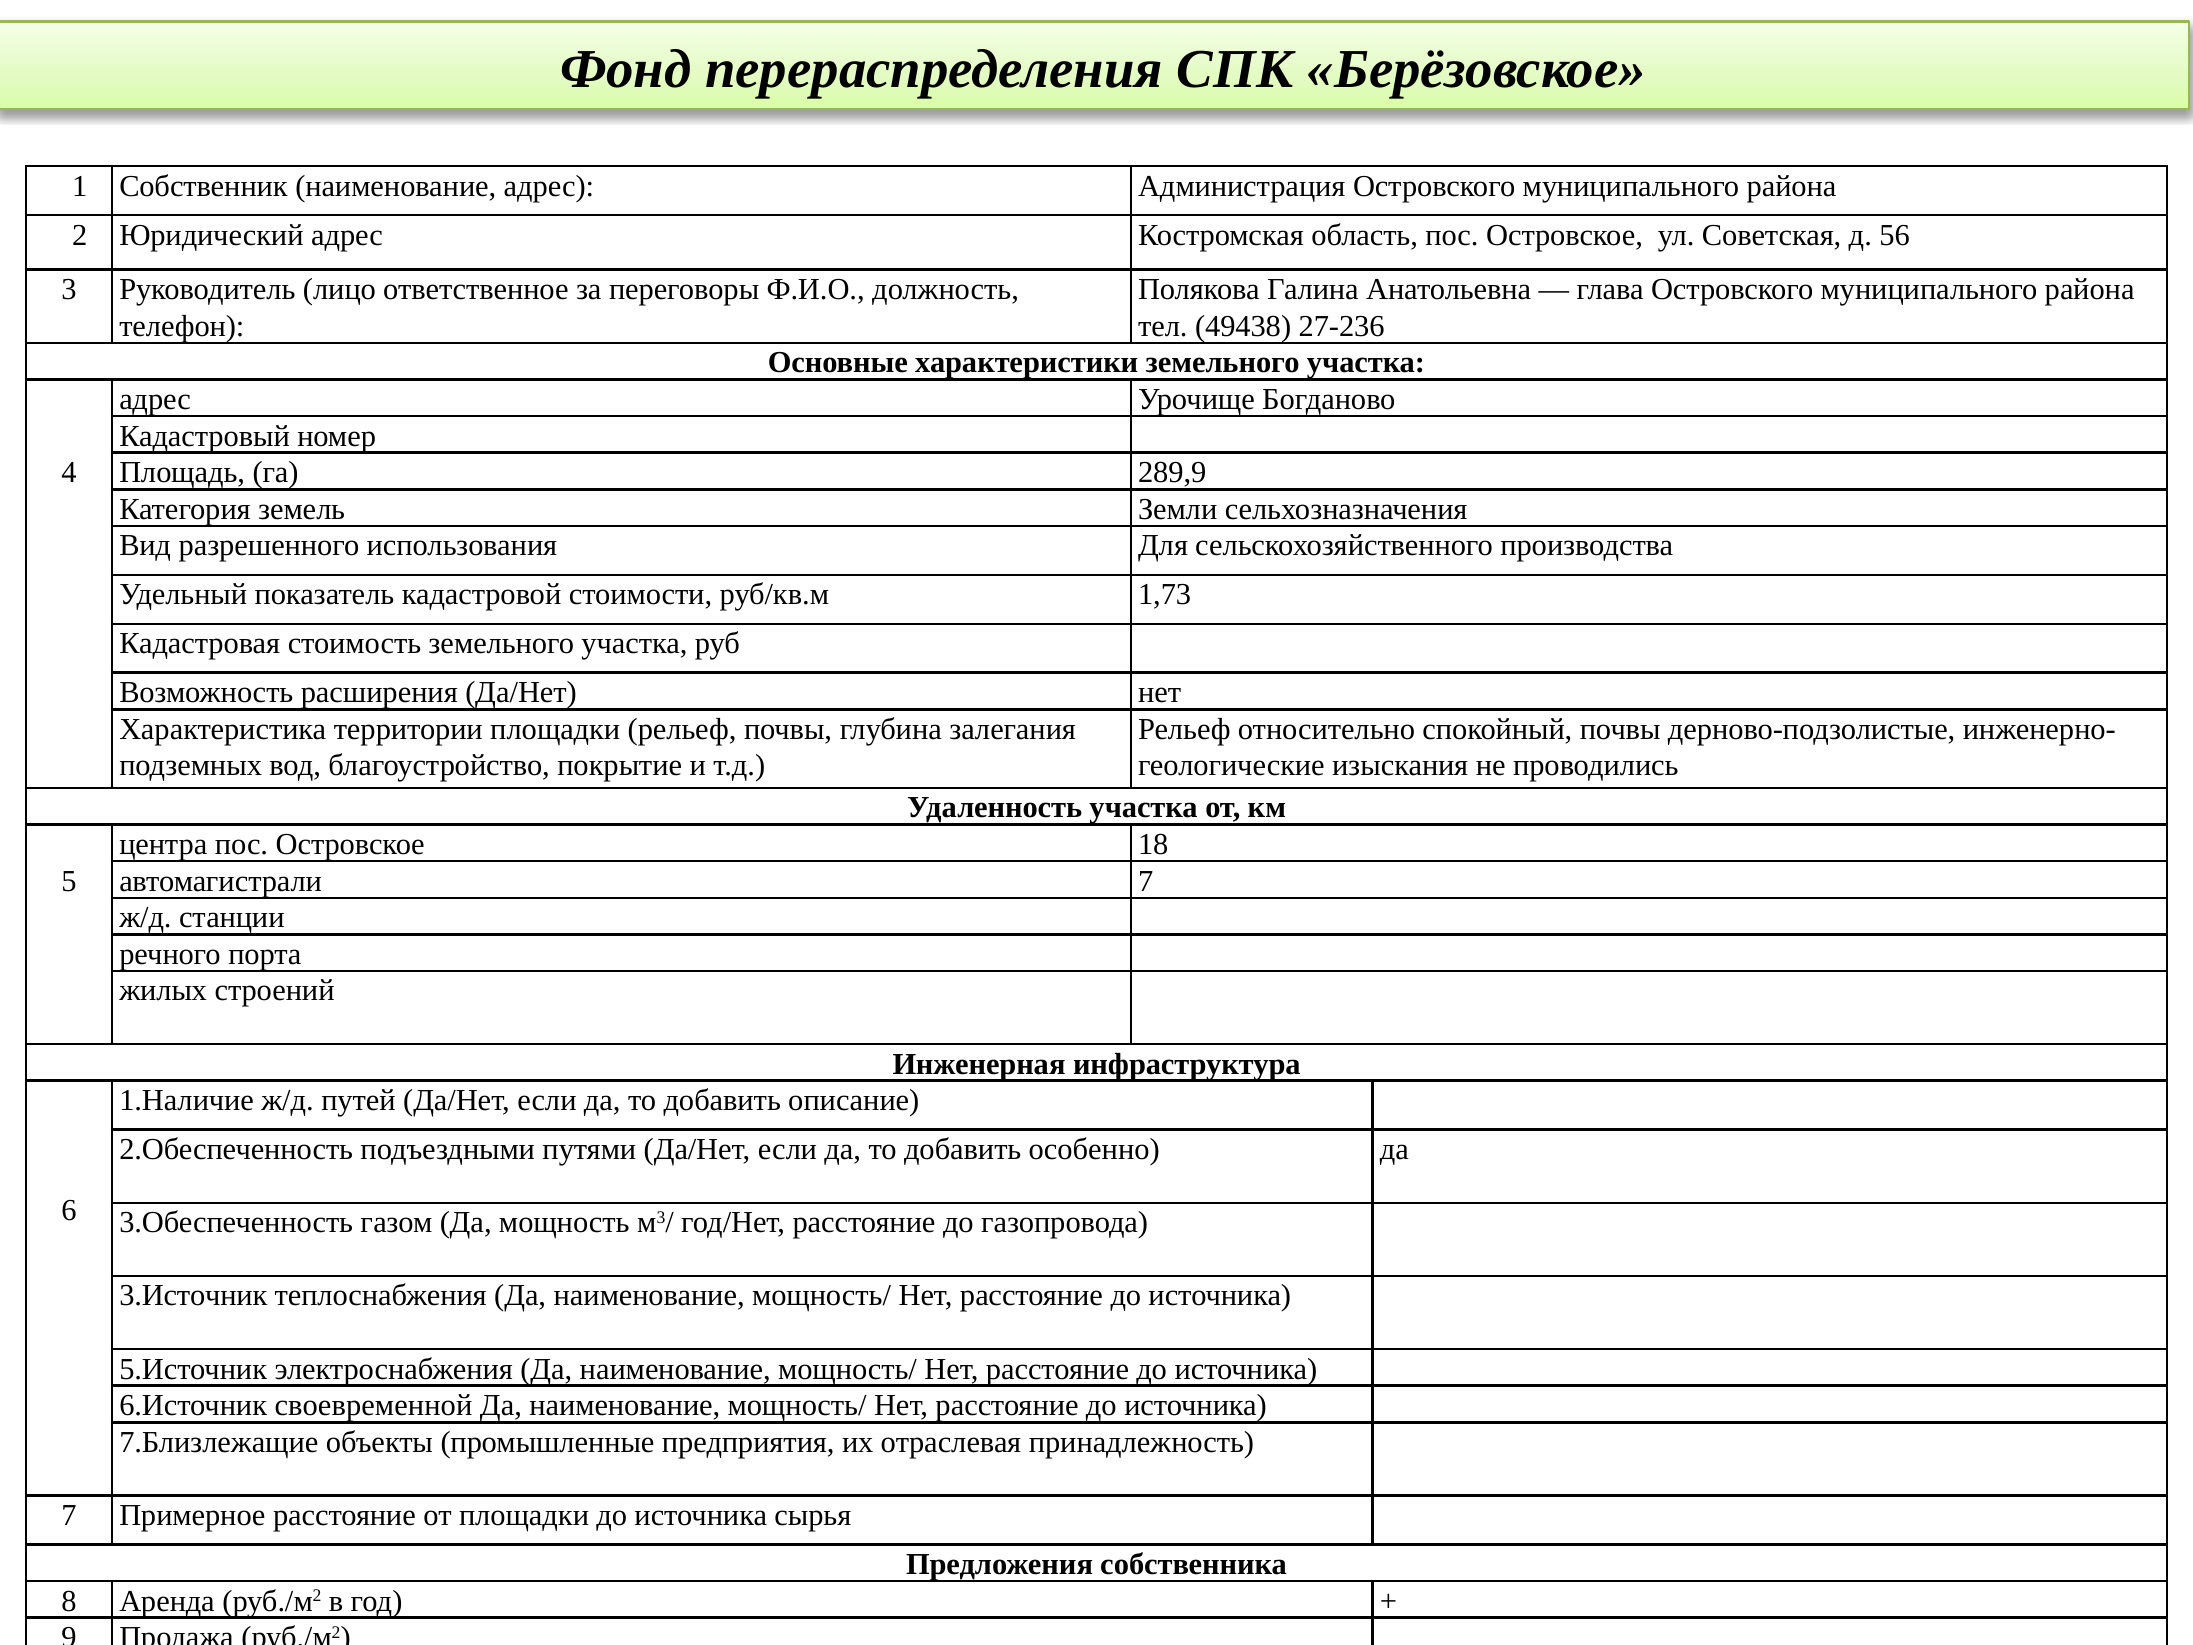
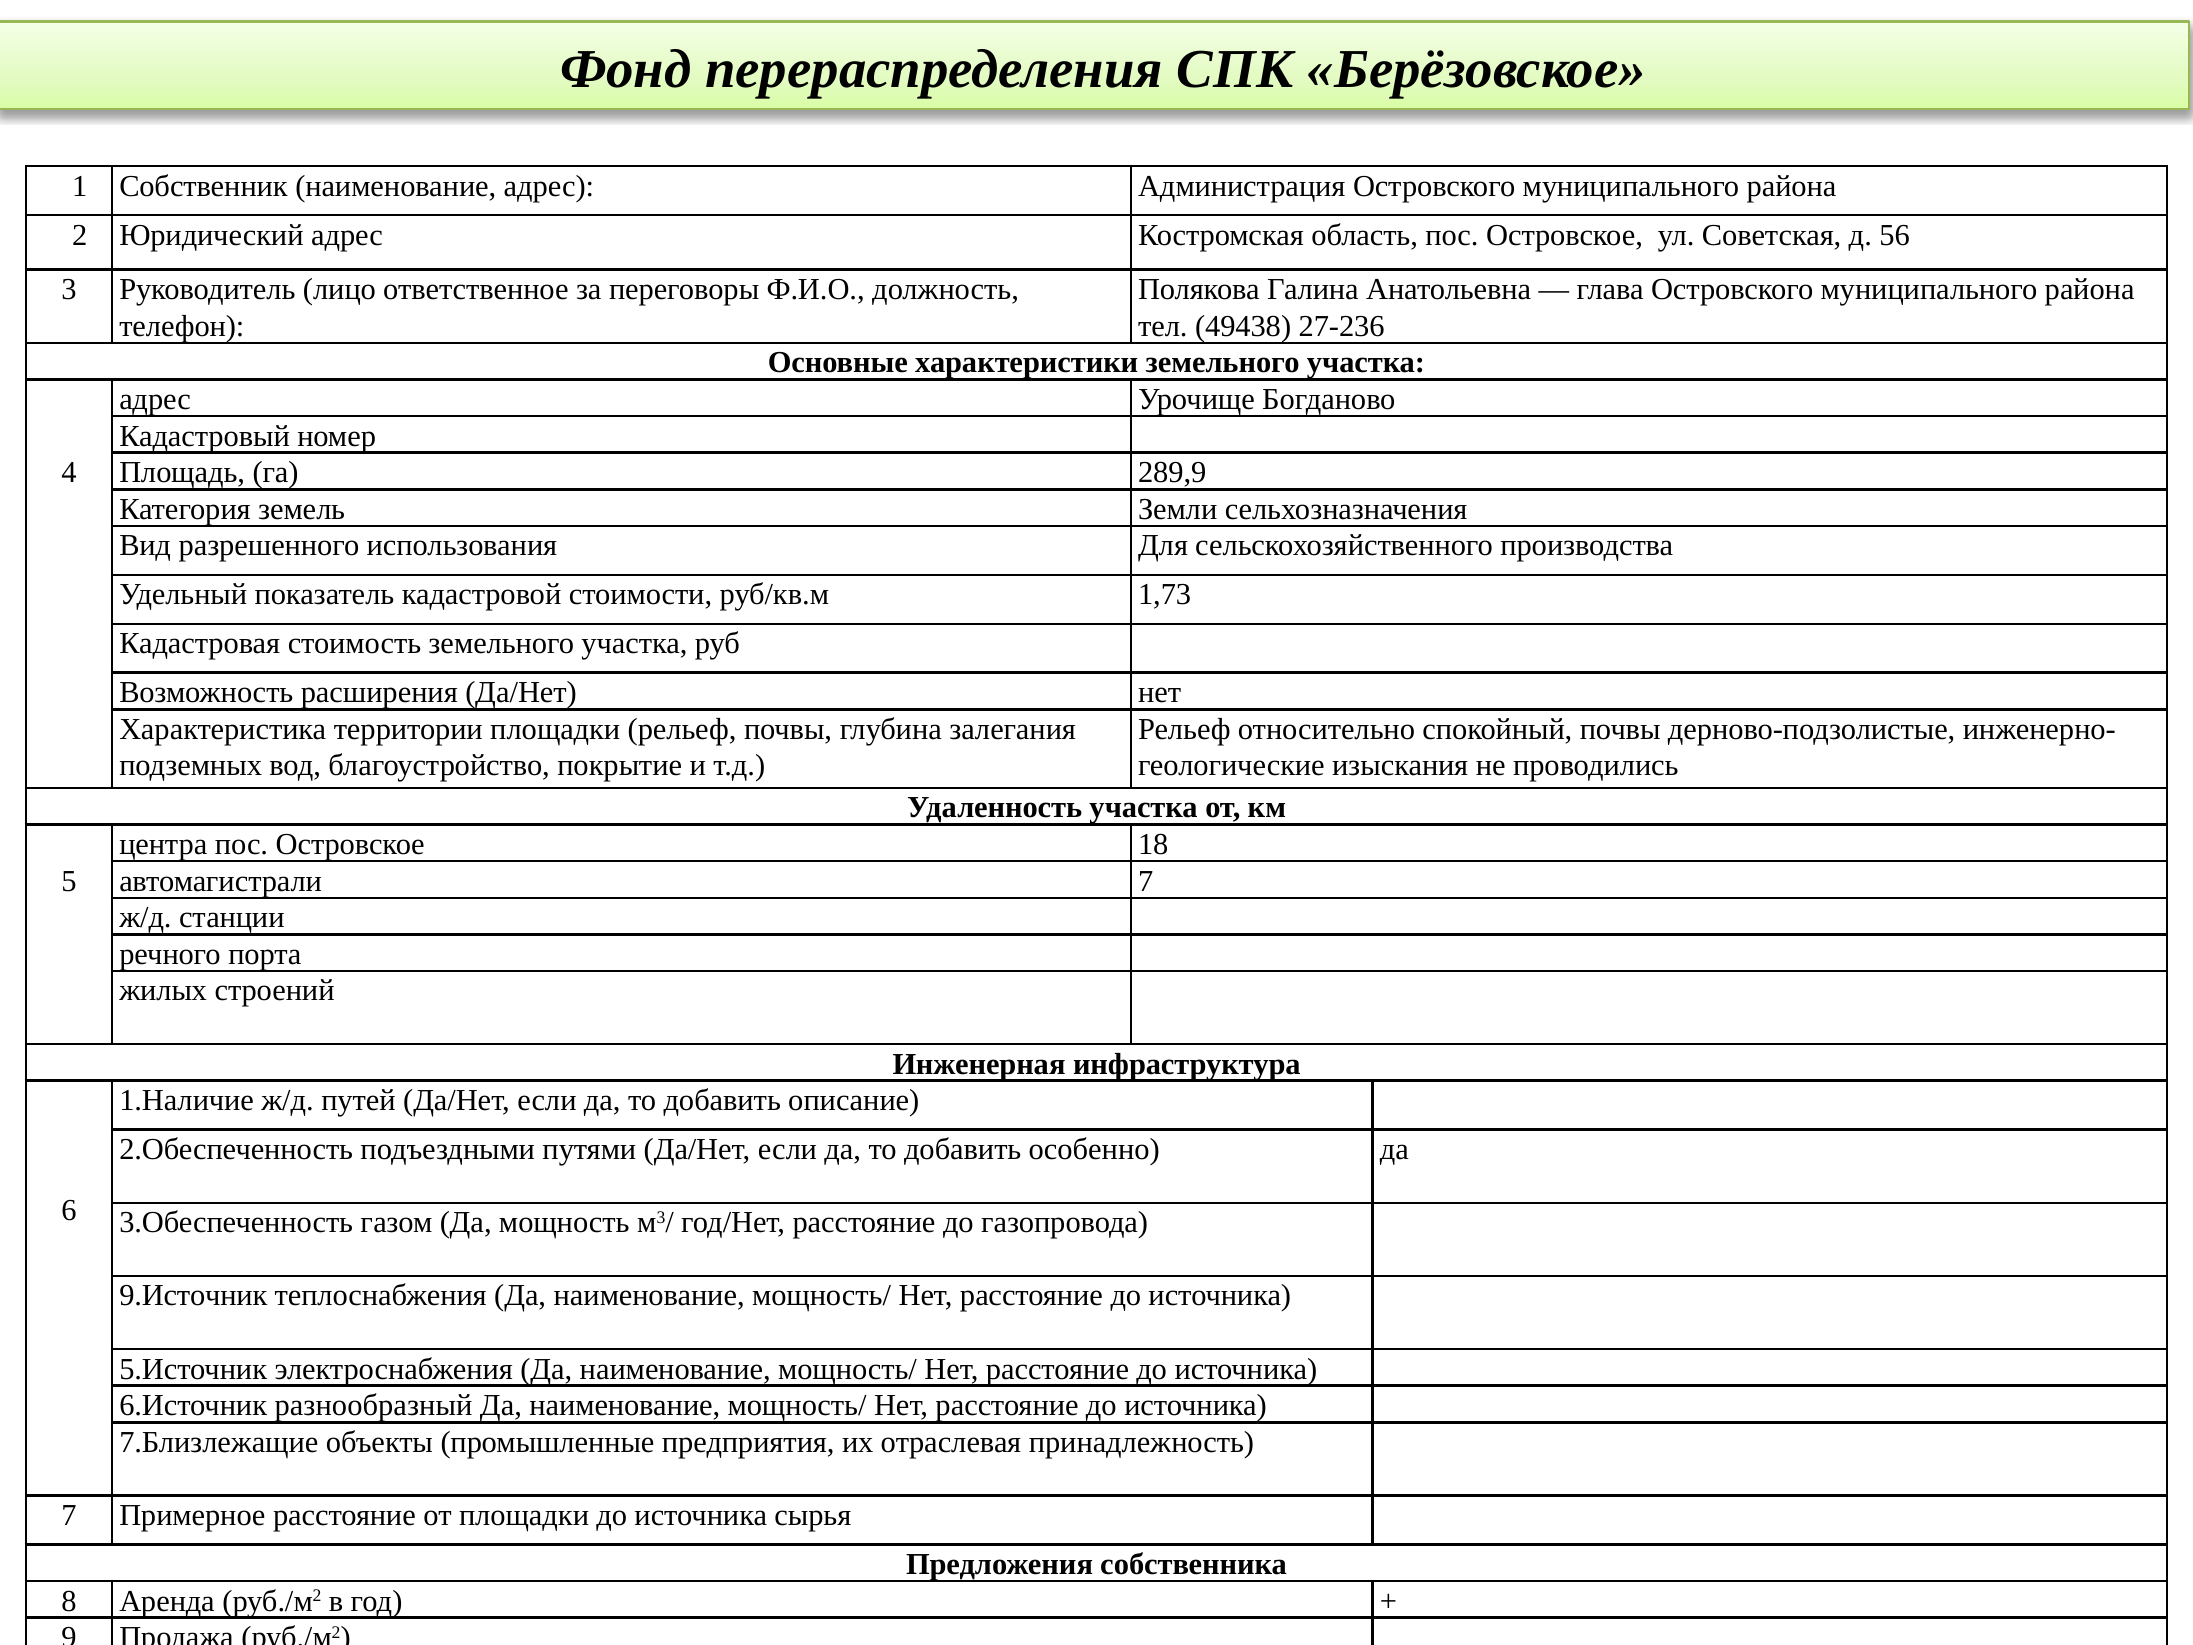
3.Источник: 3.Источник -> 9.Источник (193, 1296)
своевременной: своевременной -> разнообразный (373, 1405)
